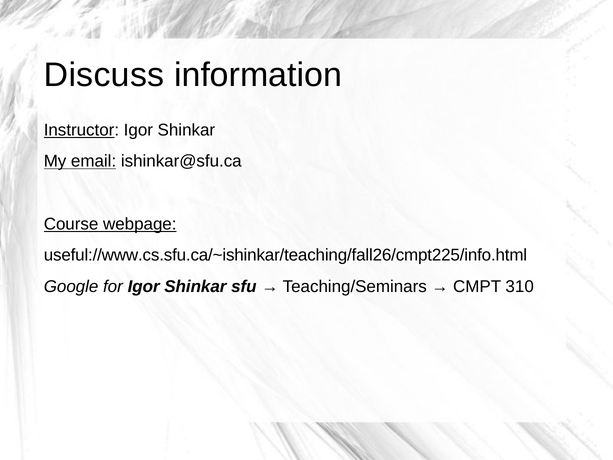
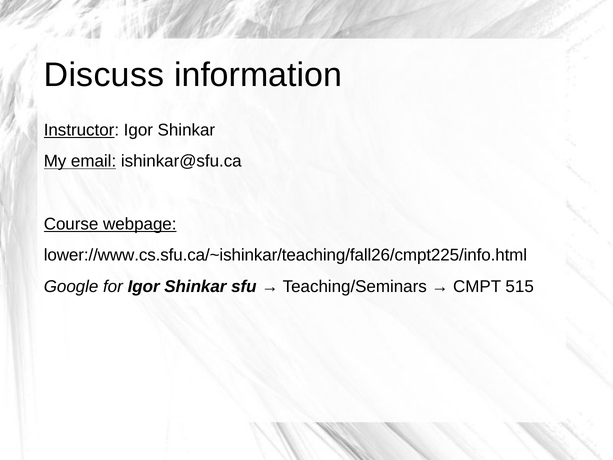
useful://www.cs.sfu.ca/~ishinkar/teaching/fall26/cmpt225/info.html: useful://www.cs.sfu.ca/~ishinkar/teaching/fall26/cmpt225/info.html -> lower://www.cs.sfu.ca/~ishinkar/teaching/fall26/cmpt225/info.html (285, 255)
310: 310 -> 515 (520, 286)
